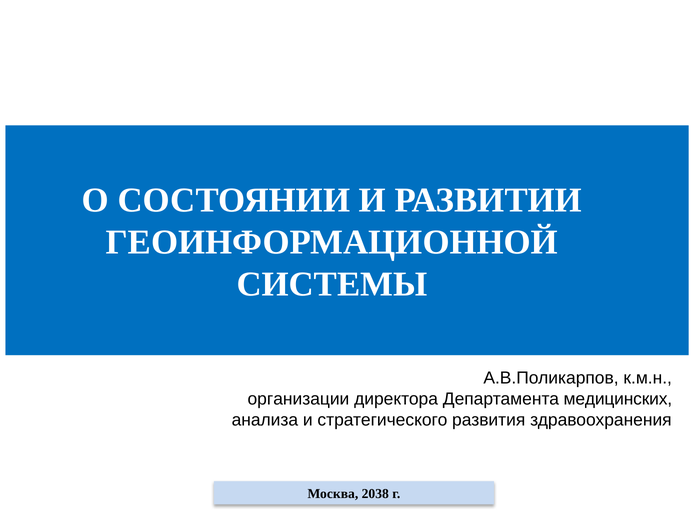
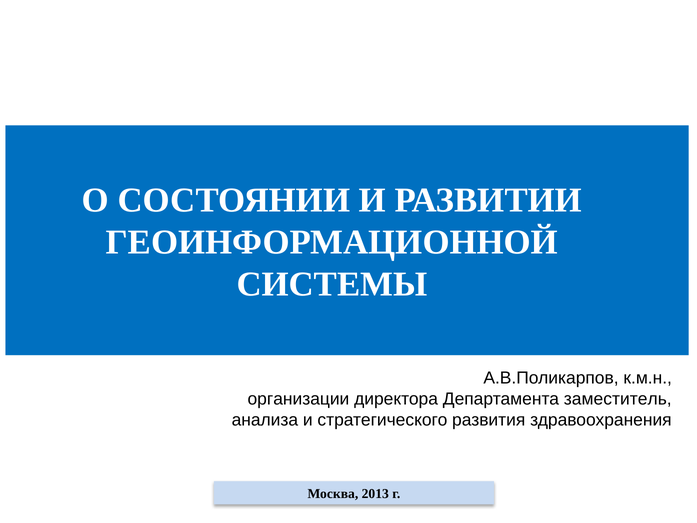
медицинских: медицинских -> заместитель (618, 399)
2038: 2038 -> 2013 (375, 493)
